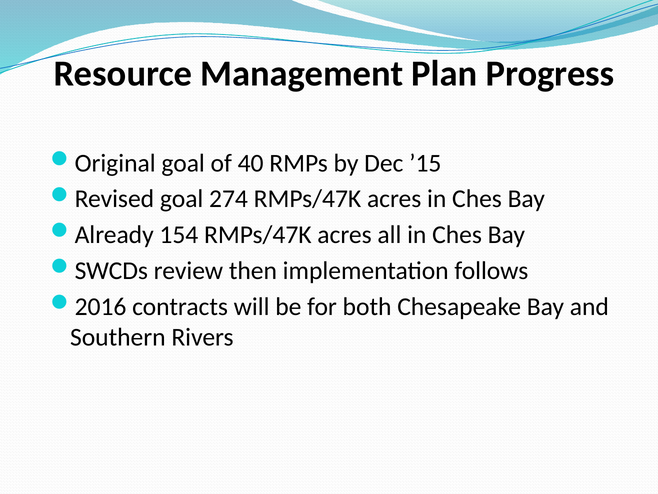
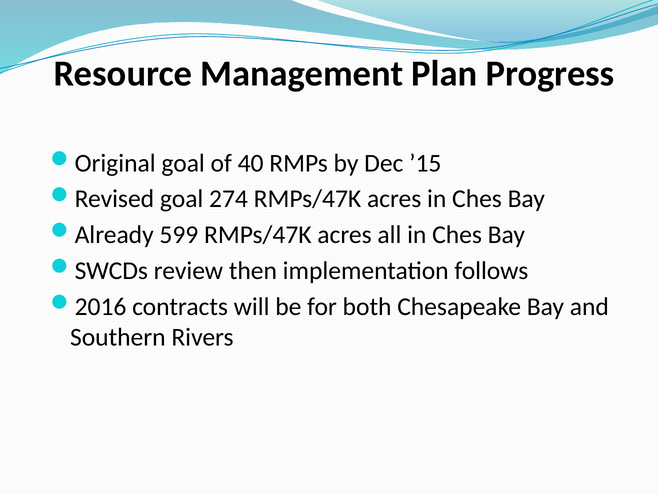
154: 154 -> 599 (179, 235)
